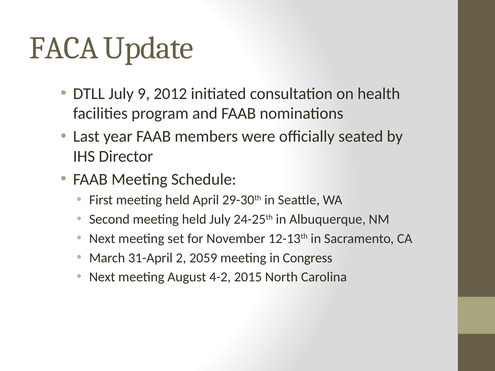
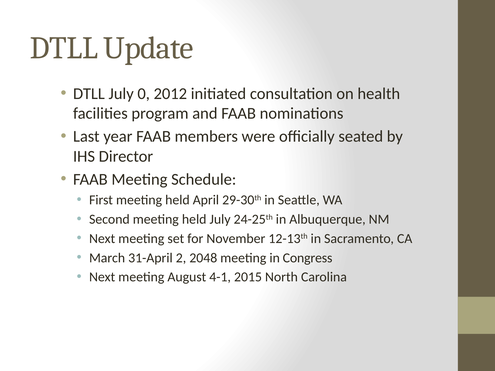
FACA: FACA -> DTLL (64, 48)
9: 9 -> 0 (144, 94)
2059: 2059 -> 2048 (203, 258)
4-2: 4-2 -> 4-1 (220, 277)
